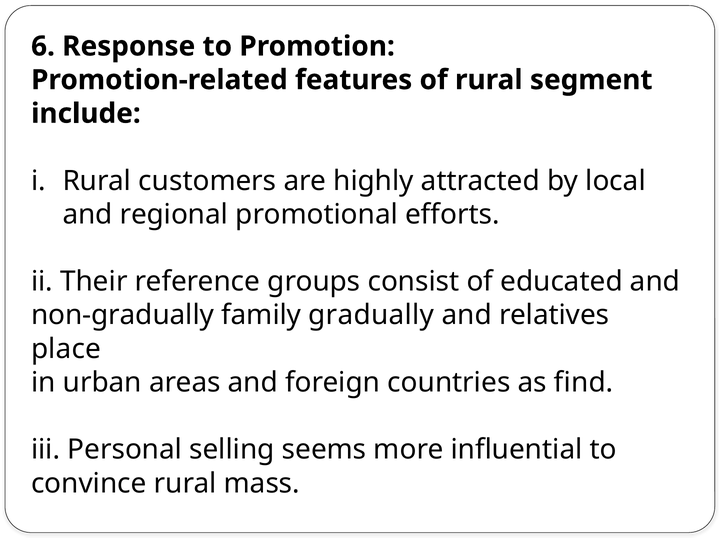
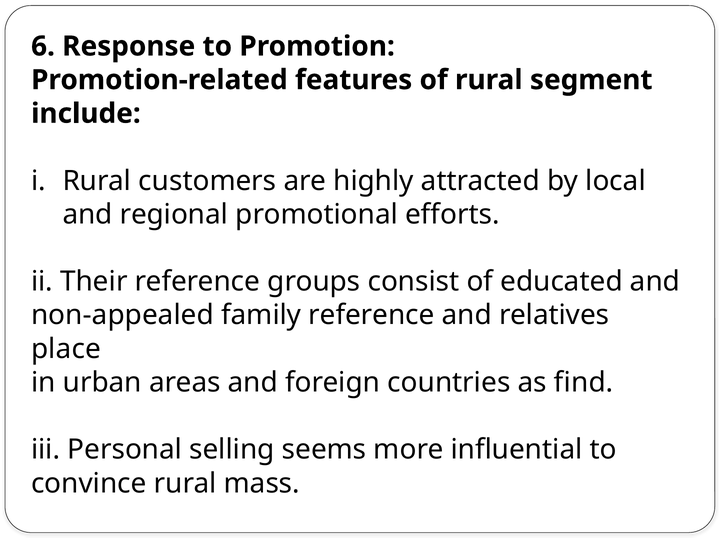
non-gradually: non-gradually -> non-appealed (122, 315)
family gradually: gradually -> reference (372, 315)
